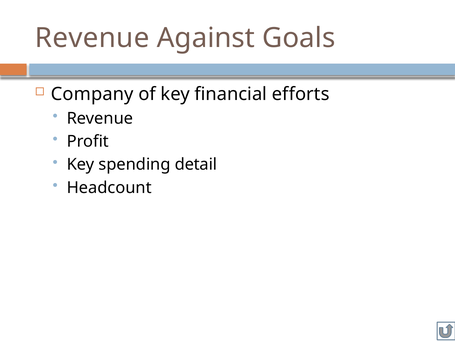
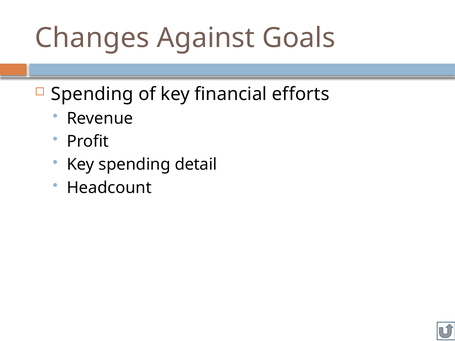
Revenue: Revenue -> Changes (92, 38)
Company: Company -> Spending (92, 94)
